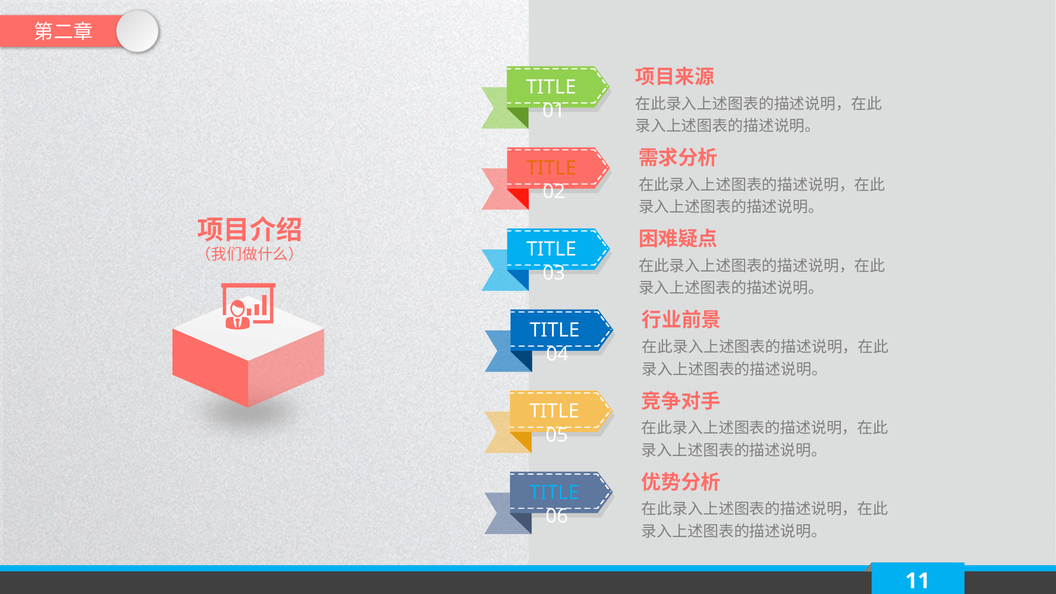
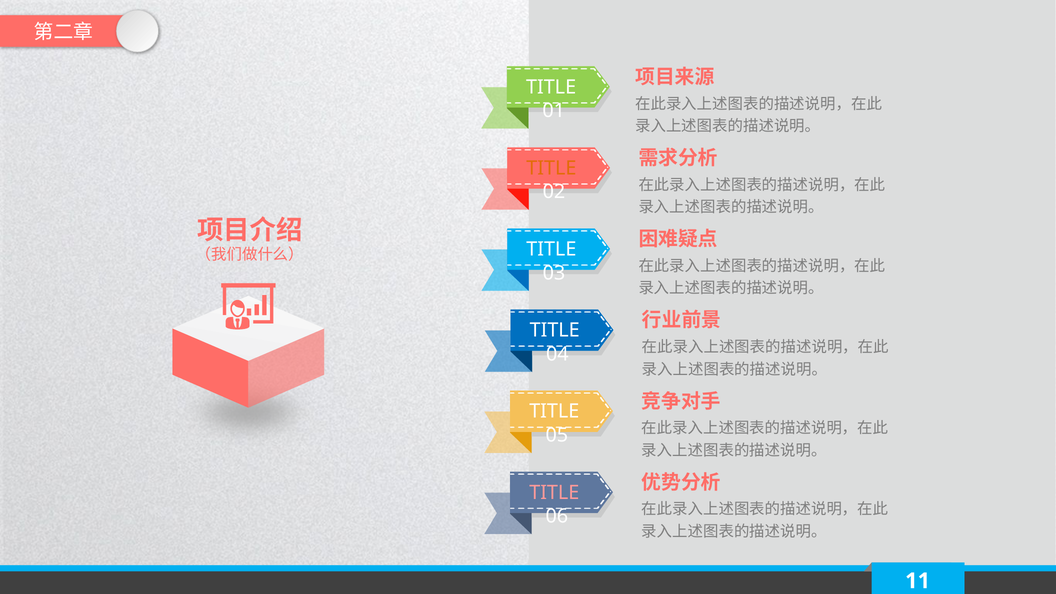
TITLE colour: light blue -> pink (554, 492)
